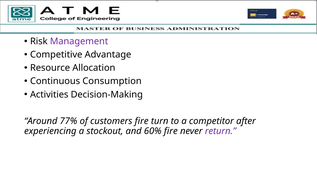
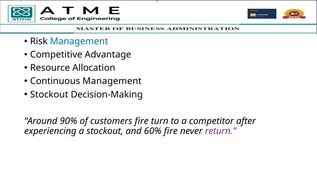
Management colour: purple -> blue (79, 41)
Continuous Consumption: Consumption -> Management (112, 81)
Activities: Activities -> Stockout (49, 95)
77%: 77% -> 90% (69, 121)
